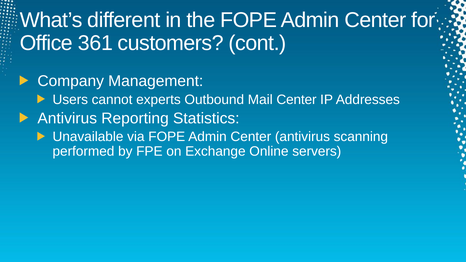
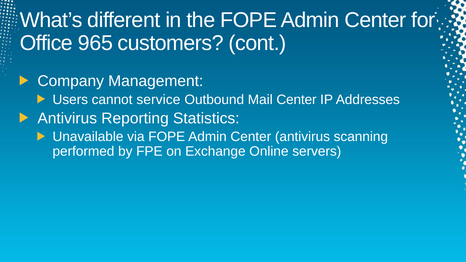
361: 361 -> 965 (95, 43)
experts: experts -> service (158, 100)
